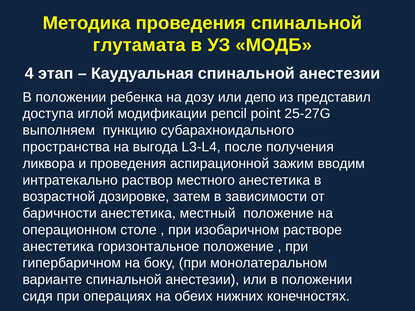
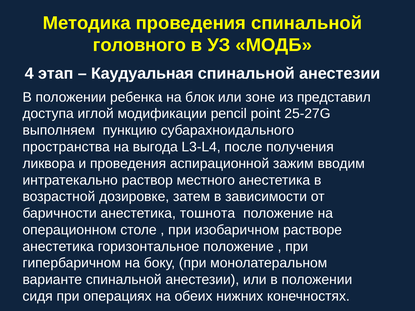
глутамата: глутамата -> головного (139, 45)
дозу: дозу -> блок (200, 97)
депо: депо -> зоне (260, 97)
местный: местный -> тошнота (208, 213)
